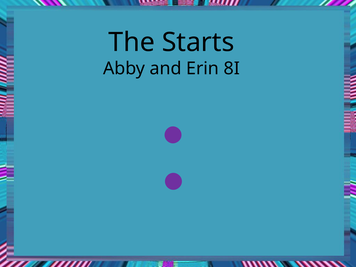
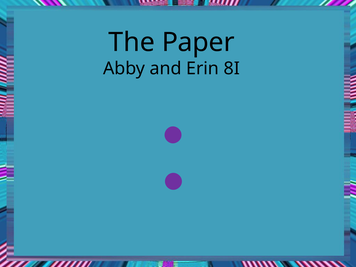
Starts: Starts -> Paper (198, 42)
